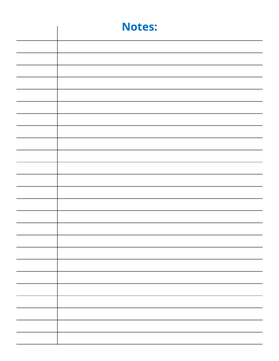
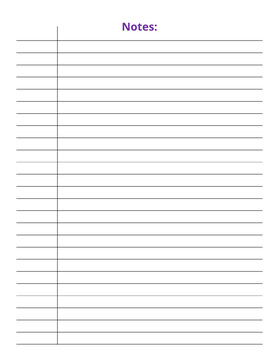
Notes colour: blue -> purple (139, 27)
